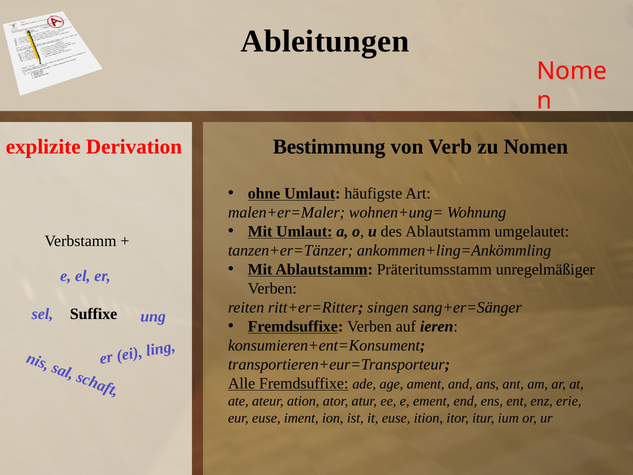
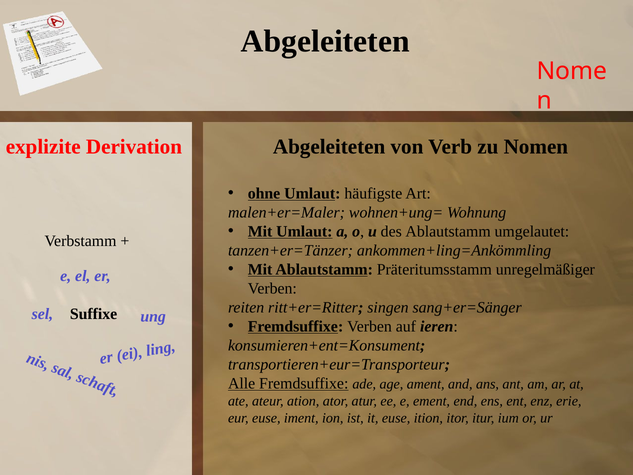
Ableitungen: Ableitungen -> Abgeleiteten (325, 41)
Bestimmung: Bestimmung -> Abgeleiteten (329, 147)
